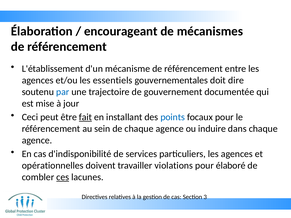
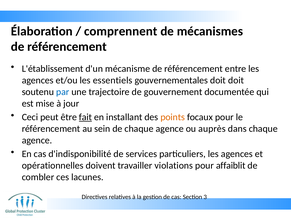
encourageant: encourageant -> comprennent (121, 31)
doit dire: dire -> doit (236, 80)
points colour: blue -> orange (173, 117)
induire: induire -> auprès (212, 129)
élaboré: élaboré -> affaiblit (231, 166)
ces underline: present -> none (63, 177)
